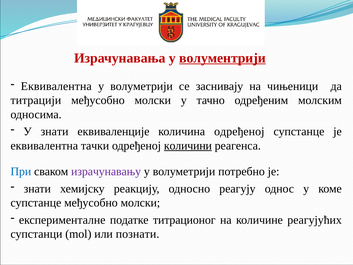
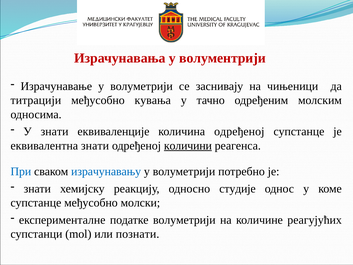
волументрији underline: present -> none (222, 58)
Еквивалентна: Еквивалентна -> Израчунавање (56, 86)
молски: молски -> кувања (153, 100)
еквивалентна тачки: тачки -> знати (95, 146)
израчунавању colour: purple -> blue (106, 171)
реагују: реагују -> студије (237, 188)
податке титрационог: титрационог -> волуметрији (184, 220)
